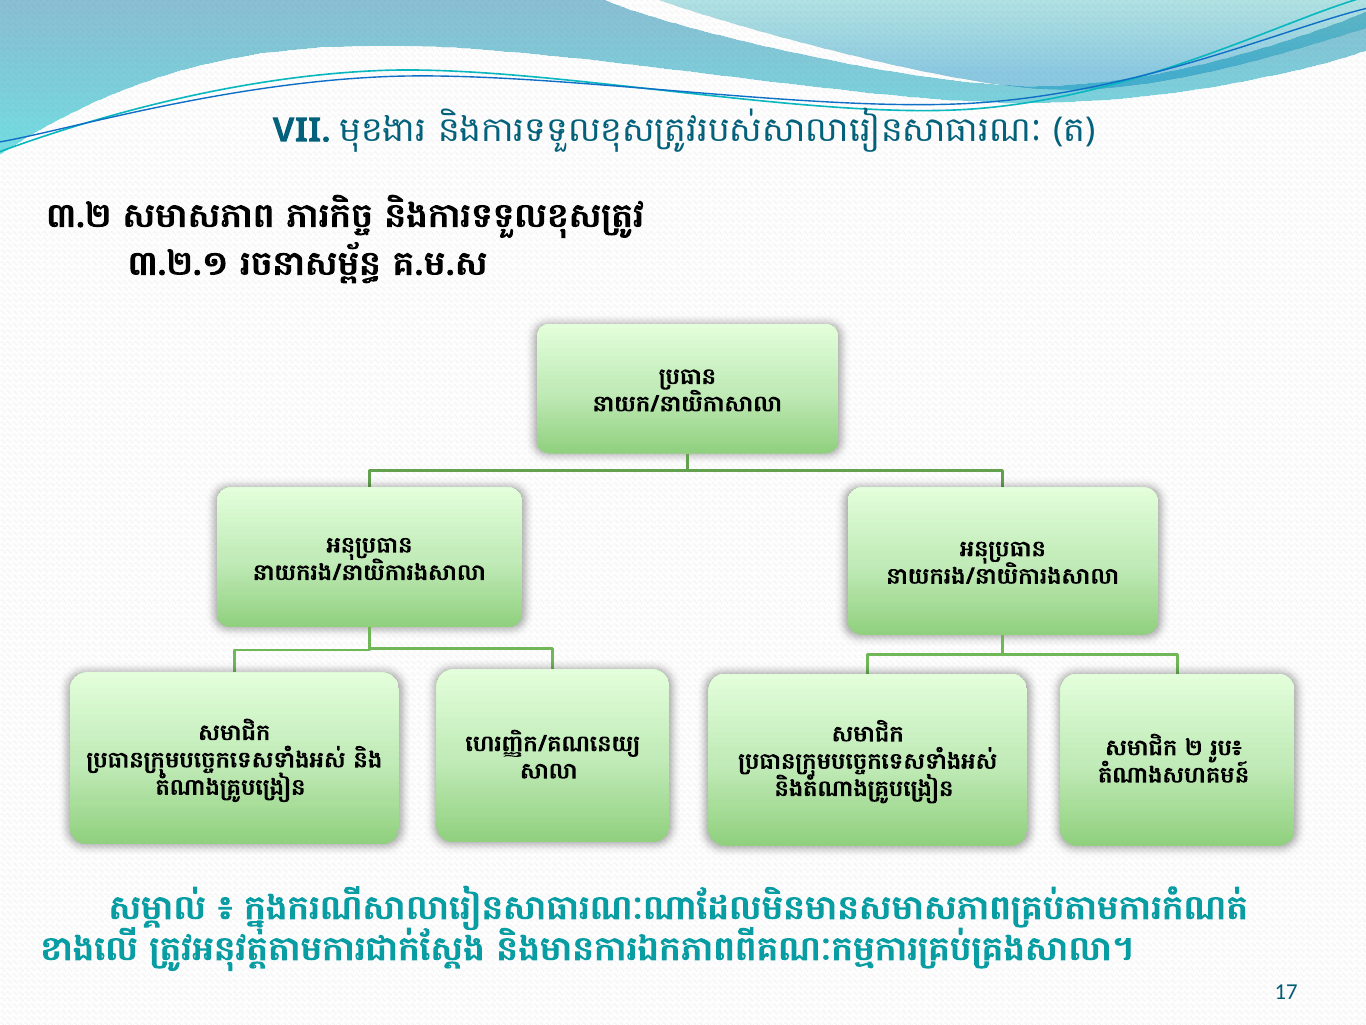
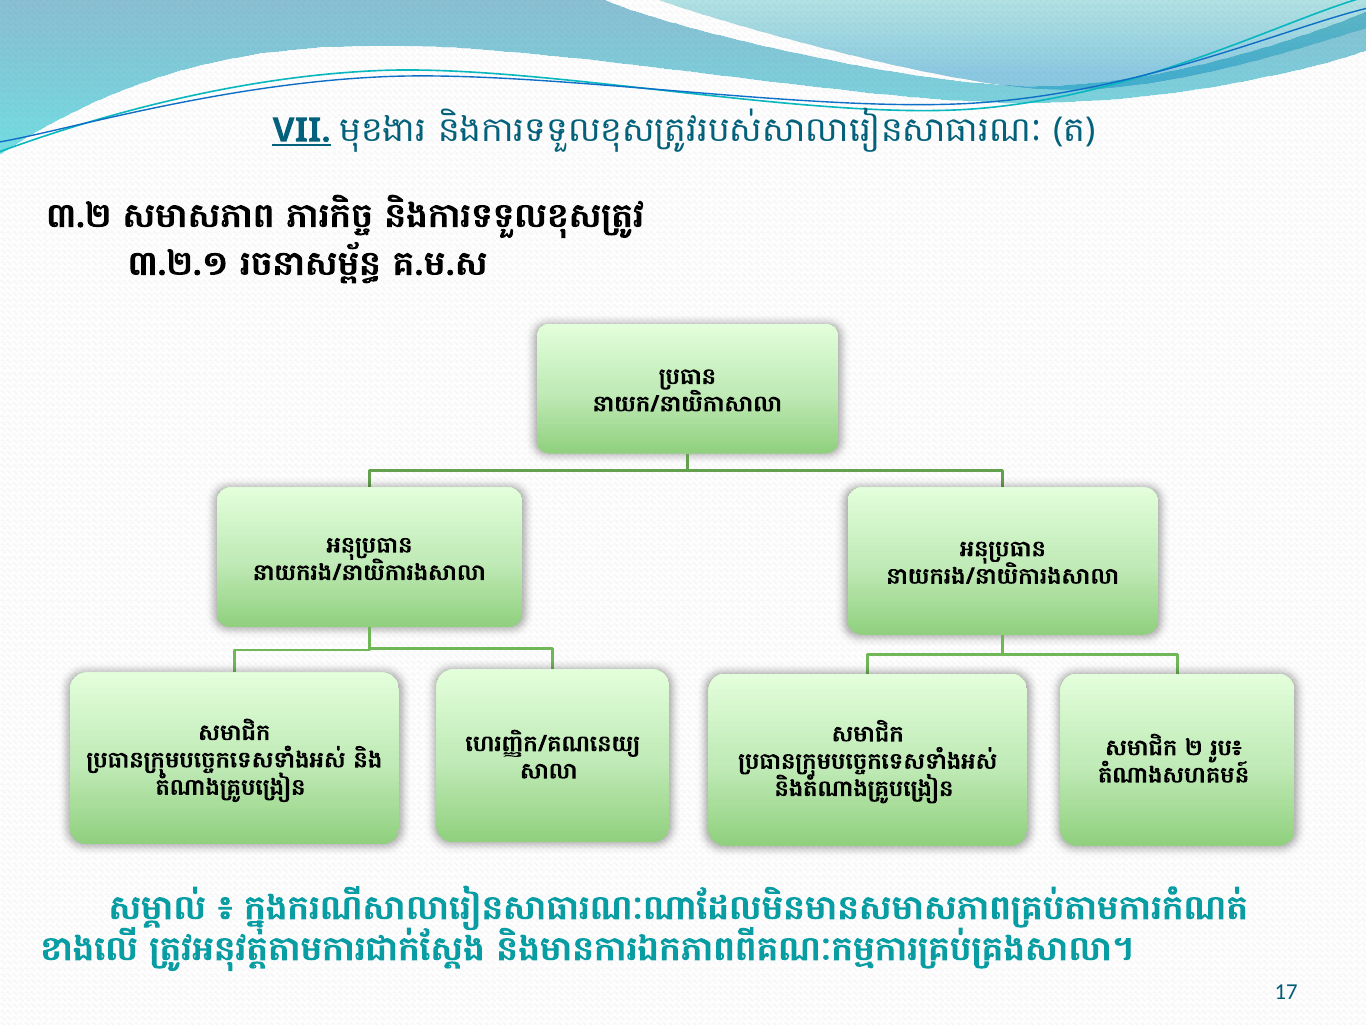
VII underline: none -> present (302, 130)
